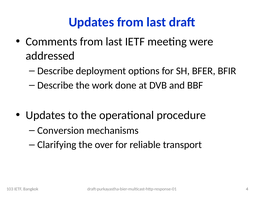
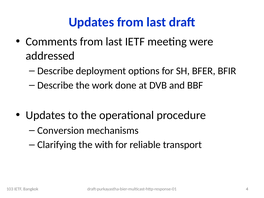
over: over -> with (104, 145)
